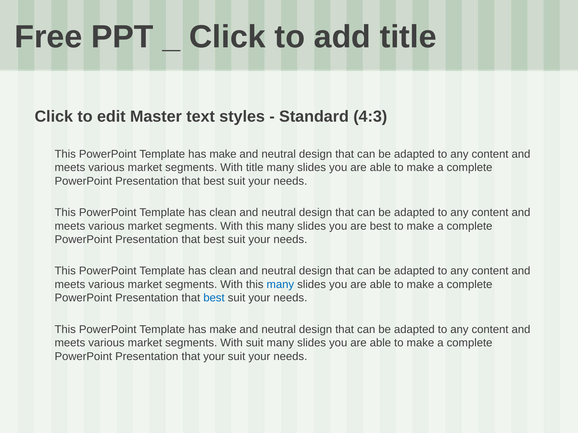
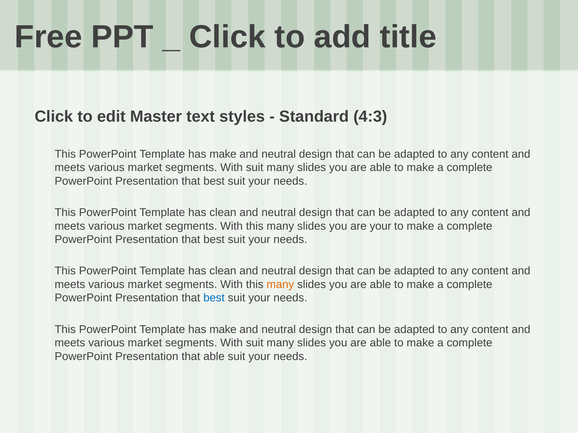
title: title -> suit (255, 168)
are best: best -> your (380, 226)
many colour: blue -> orange (280, 285)
that your: your -> able (214, 357)
